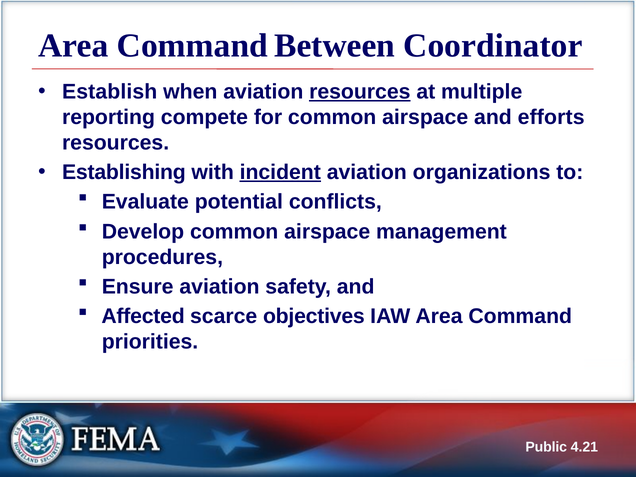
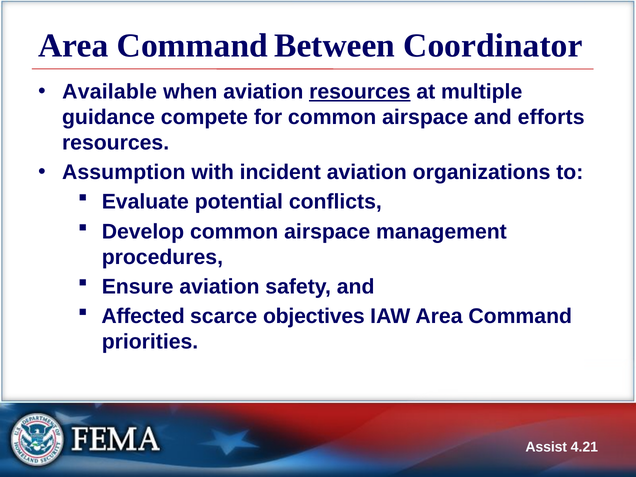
Establish: Establish -> Available (110, 92)
reporting: reporting -> guidance (109, 117)
Establishing: Establishing -> Assumption (124, 172)
incident underline: present -> none (280, 172)
Public: Public -> Assist (546, 447)
